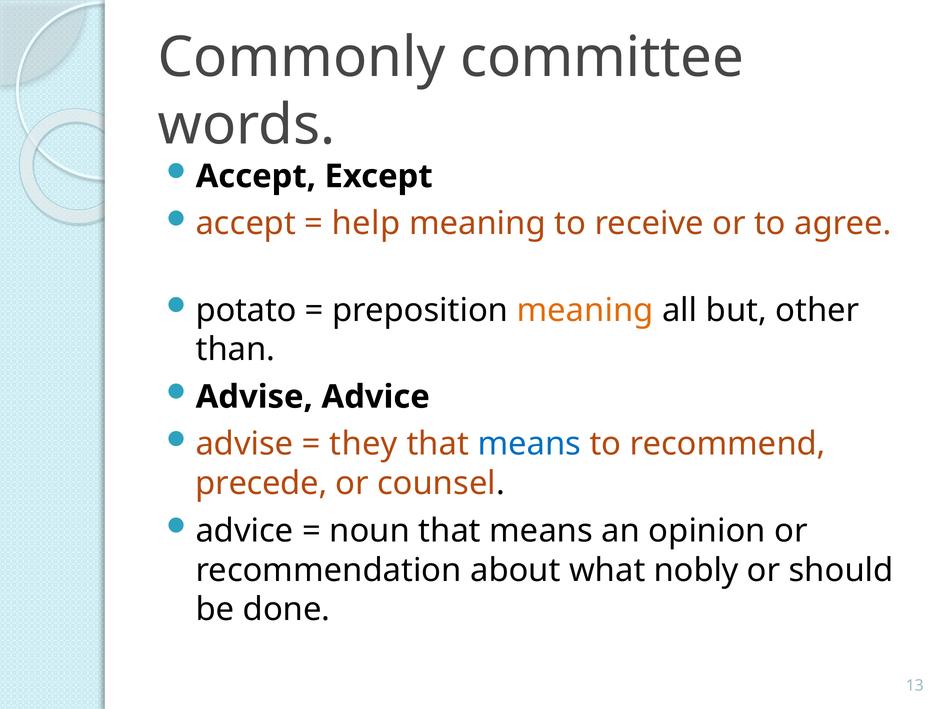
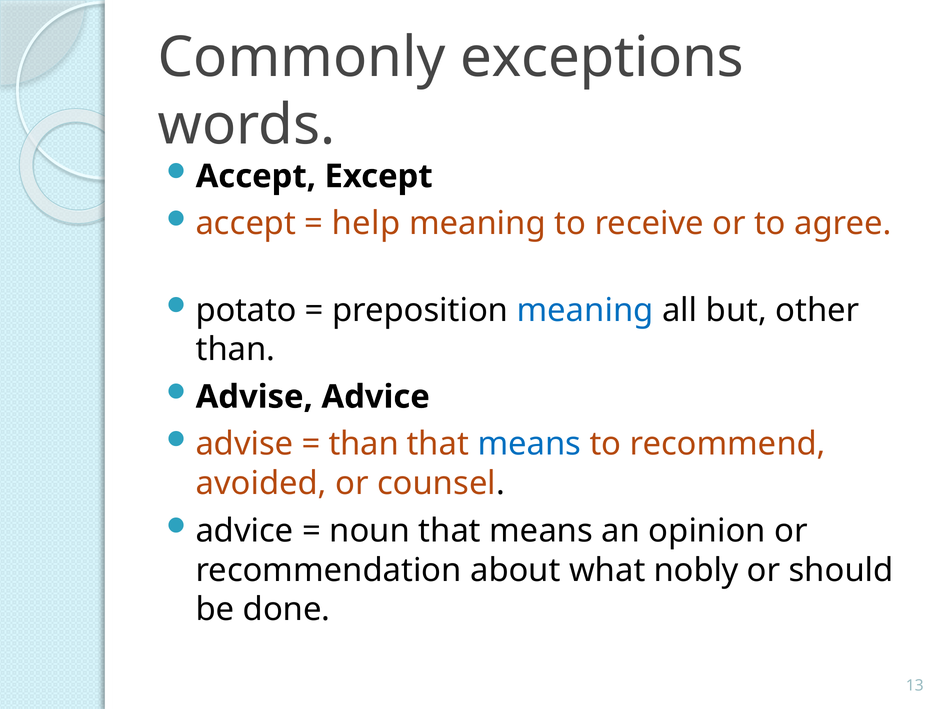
committee: committee -> exceptions (602, 58)
meaning colour: orange -> blue (585, 310)
they: they -> than (364, 444)
precede: precede -> avoided (261, 484)
